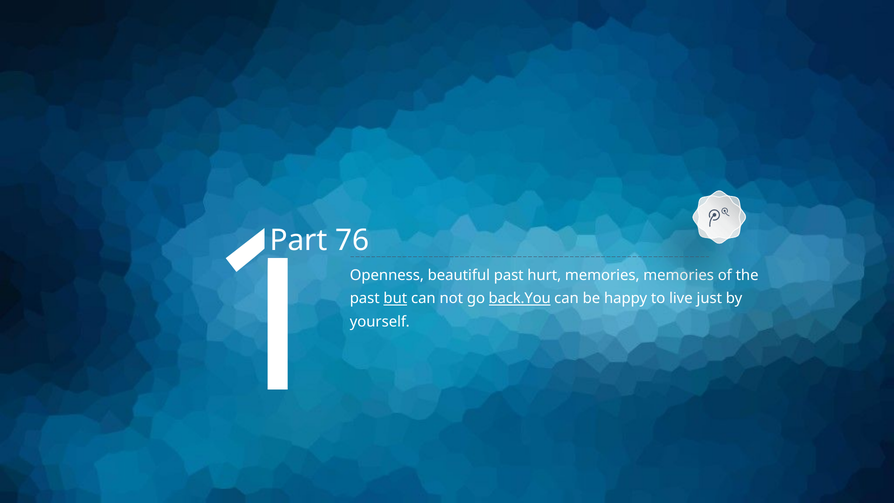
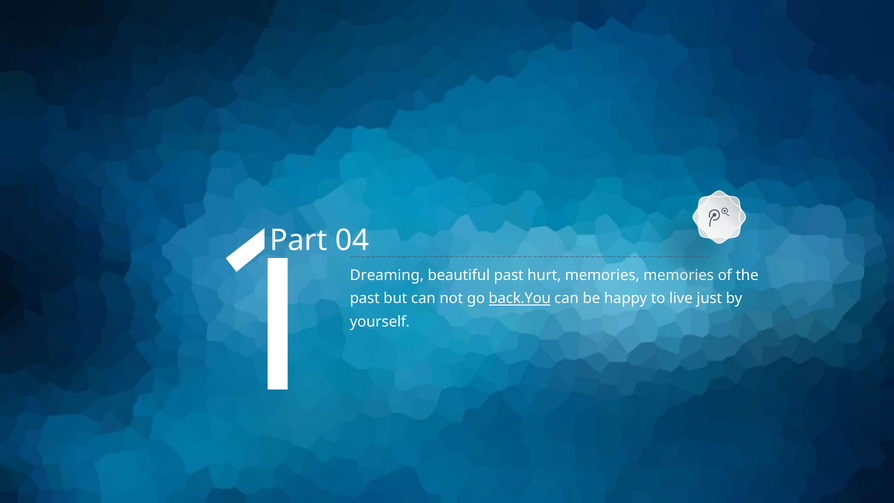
76: 76 -> 04 (352, 240)
Openness: Openness -> Dreaming (387, 275)
but underline: present -> none (395, 298)
